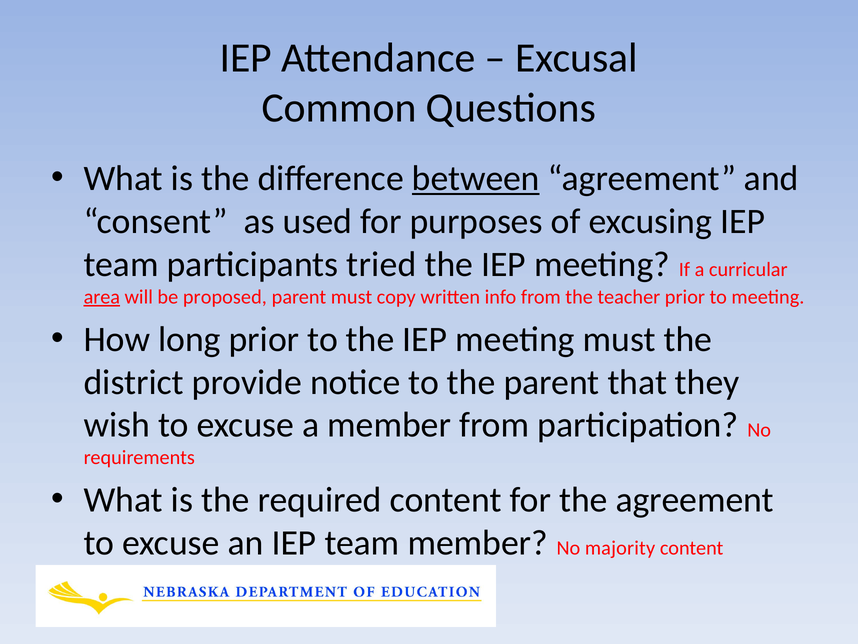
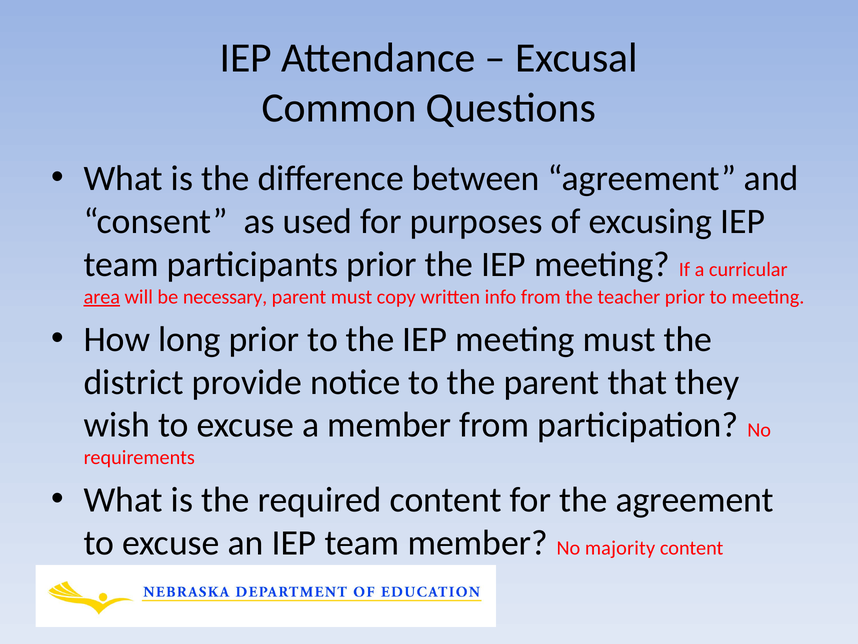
between underline: present -> none (476, 178)
participants tried: tried -> prior (382, 264)
proposed: proposed -> necessary (225, 297)
